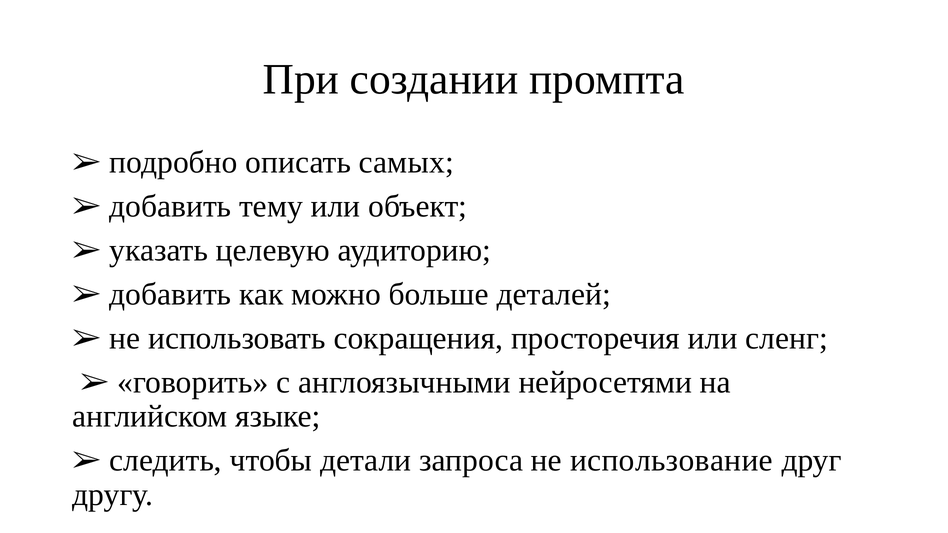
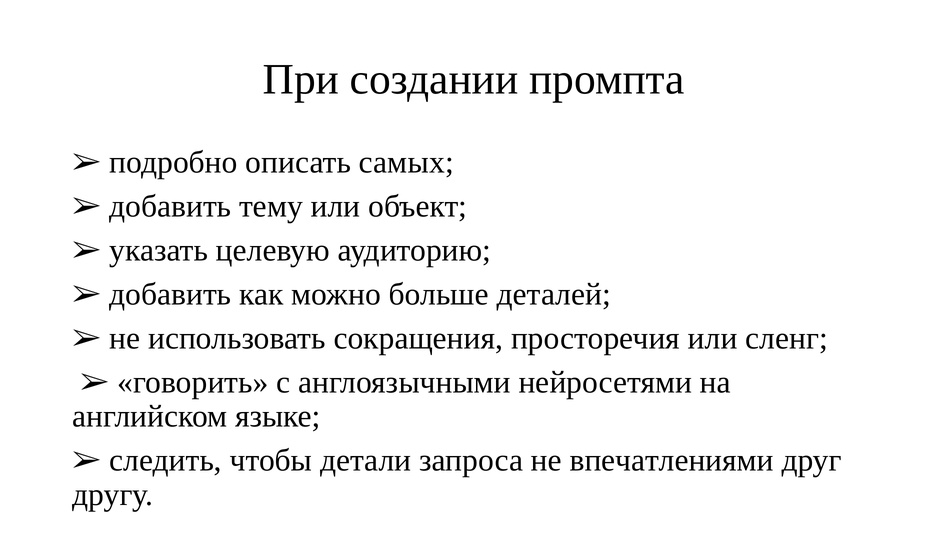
использование: использование -> впечатлениями (672, 461)
